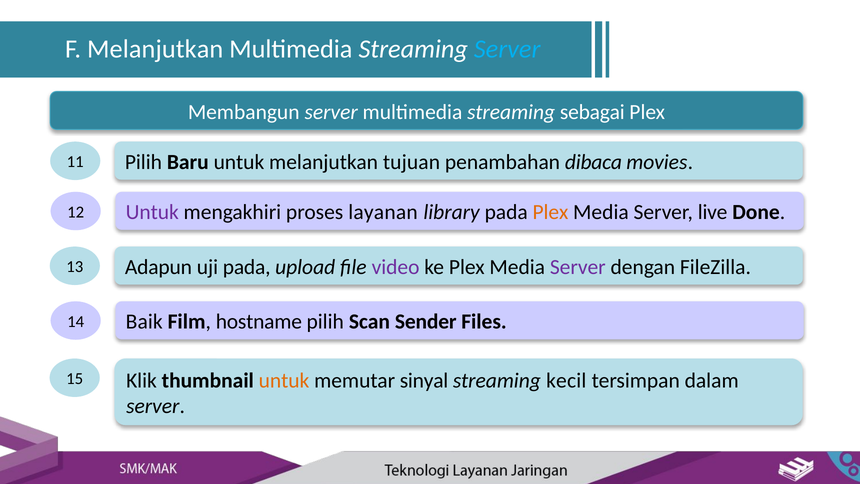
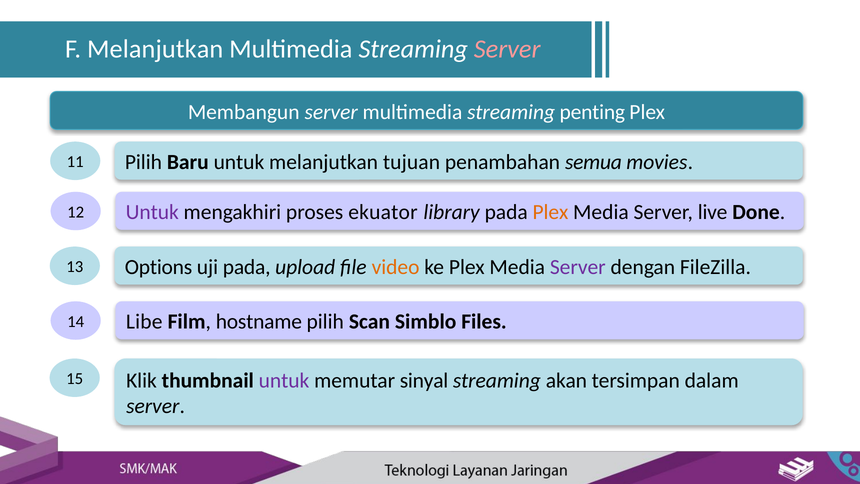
Server colour: light blue -> pink (507, 49)
sebagai: sebagai -> penting (592, 112)
dibaca: dibaca -> semua (593, 162)
layanan: layanan -> ekuator (383, 212)
Adapun: Adapun -> Options (159, 267)
video colour: purple -> orange (396, 267)
Baik: Baik -> Libe (144, 322)
Sender: Sender -> Simblo (426, 322)
untuk colour: orange -> purple (284, 380)
kecil: kecil -> akan (566, 380)
